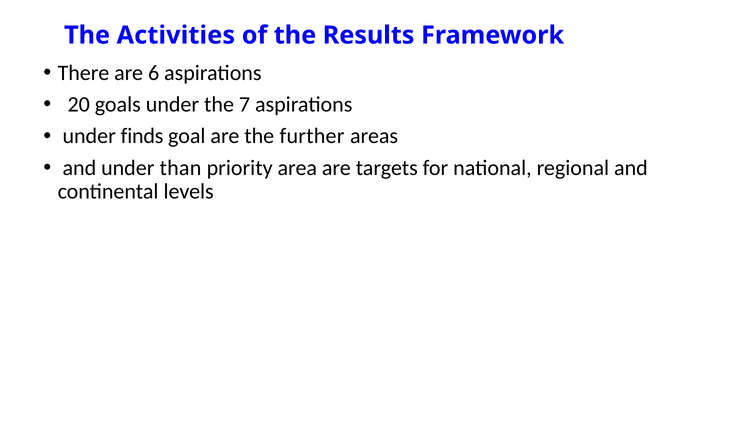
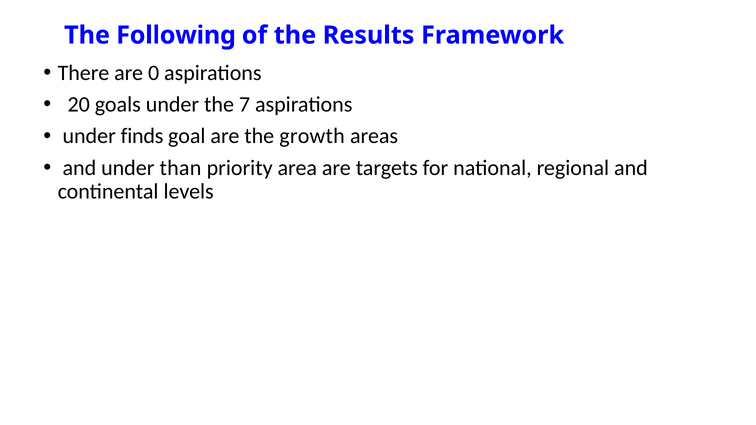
Activities: Activities -> Following (176, 35)
6: 6 -> 0 (154, 73)
further: further -> growth (312, 136)
